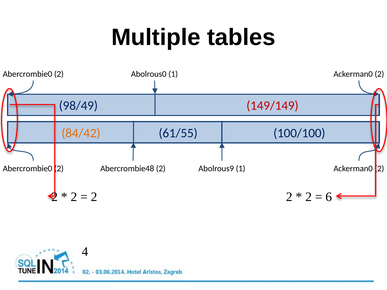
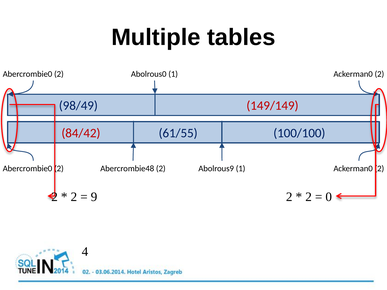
84/42 colour: orange -> red (81, 133)
2: 2 -> 9 (94, 197)
6: 6 -> 0 (329, 197)
